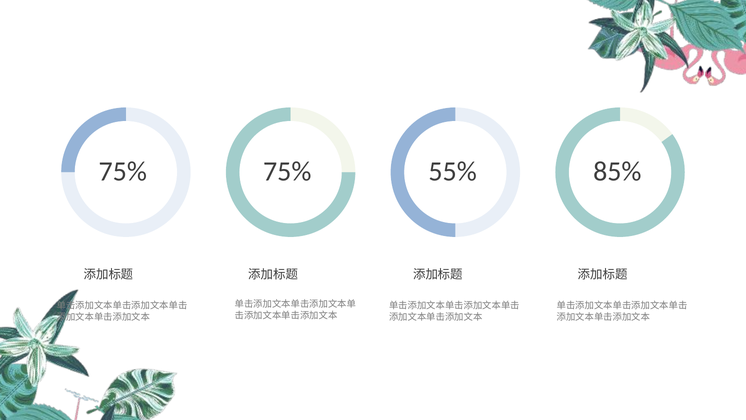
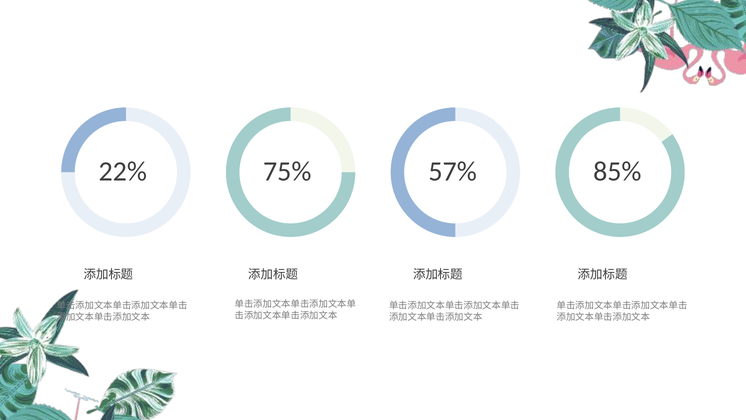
75%: 75% -> 22% (123, 172)
55%: 55% -> 57% (453, 172)
